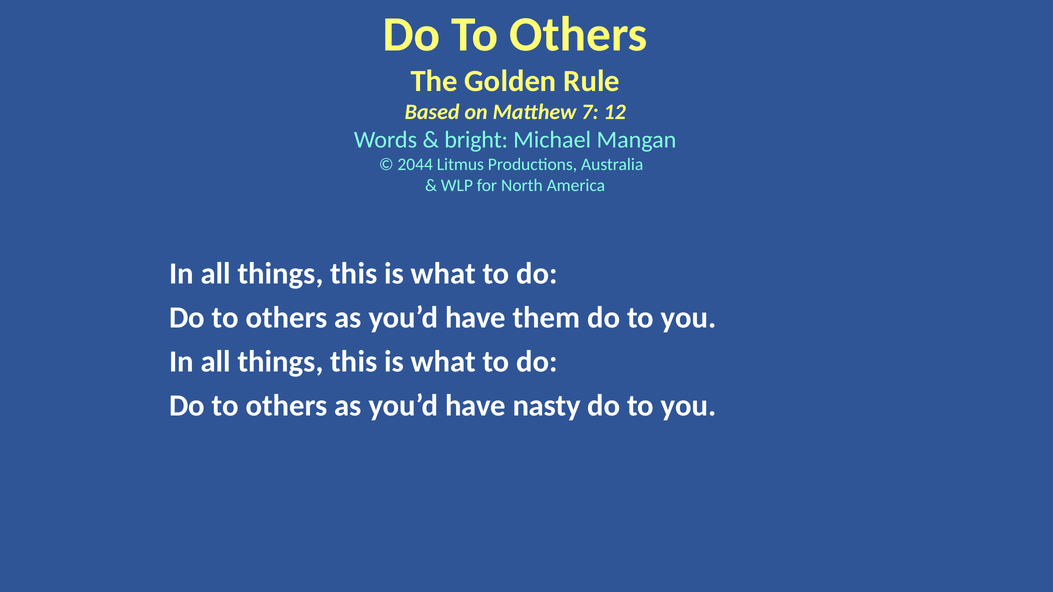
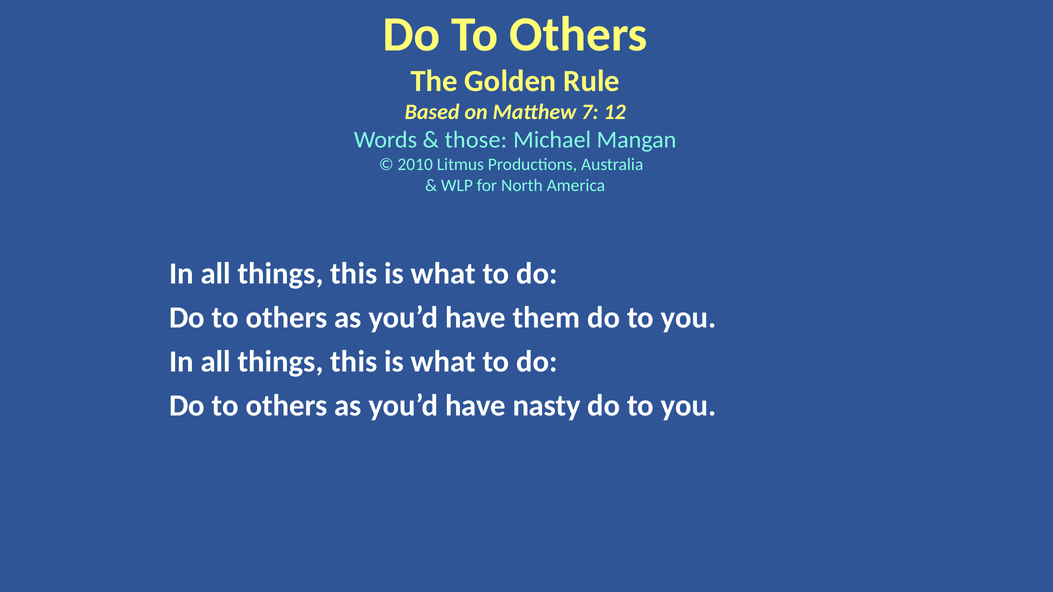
bright: bright -> those (476, 140)
2044: 2044 -> 2010 (415, 165)
